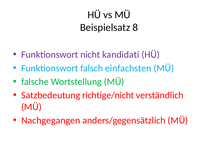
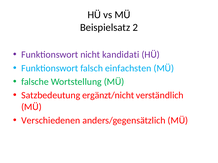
8: 8 -> 2 (135, 27)
richtige/nicht: richtige/nicht -> ergänzt/nicht (108, 96)
Nachgegangen: Nachgegangen -> Verschiedenen (51, 121)
